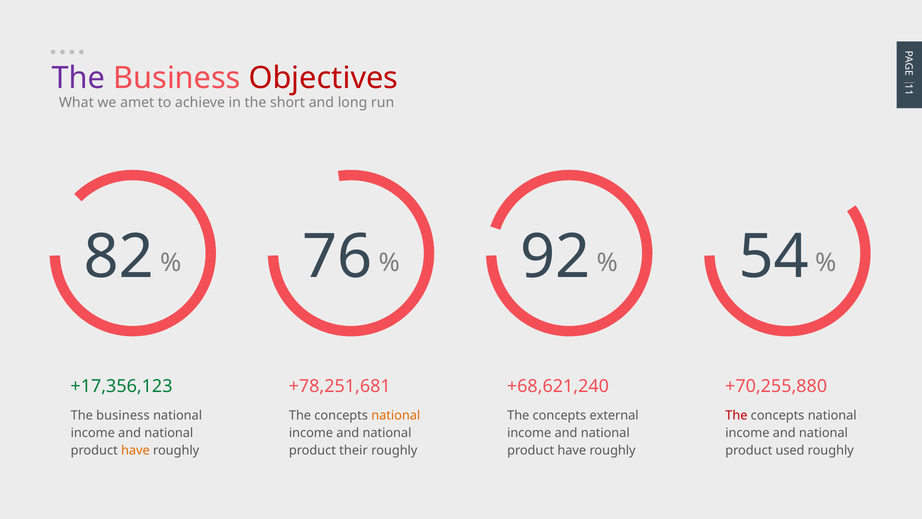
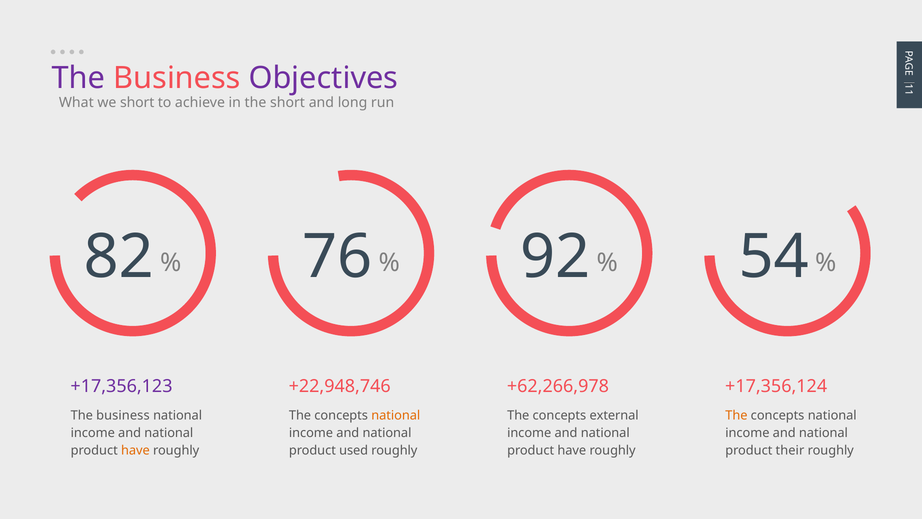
Objectives colour: red -> purple (323, 78)
we amet: amet -> short (137, 102)
+17,356,123 colour: green -> purple (122, 386)
+78,251,681: +78,251,681 -> +22,948,746 (340, 386)
+68,621,240: +68,621,240 -> +62,266,978 (558, 386)
+70,255,880: +70,255,880 -> +17,356,124 (776, 386)
The colour: red -> orange (736, 415)
their: their -> used (354, 450)
used: used -> their (790, 450)
